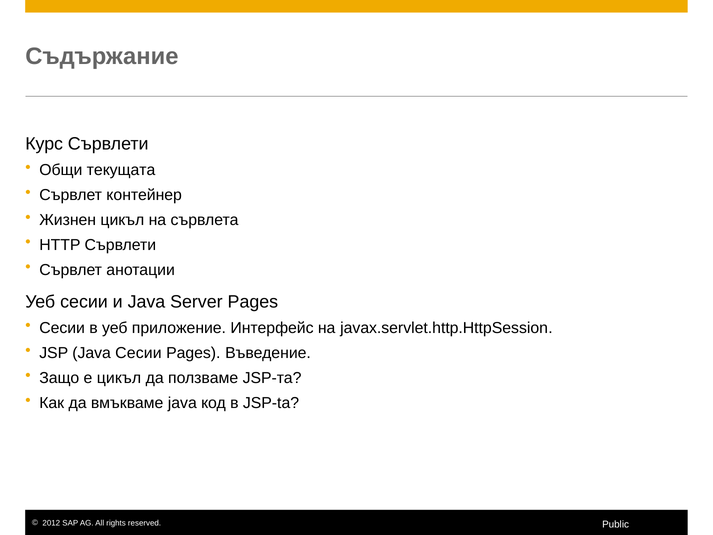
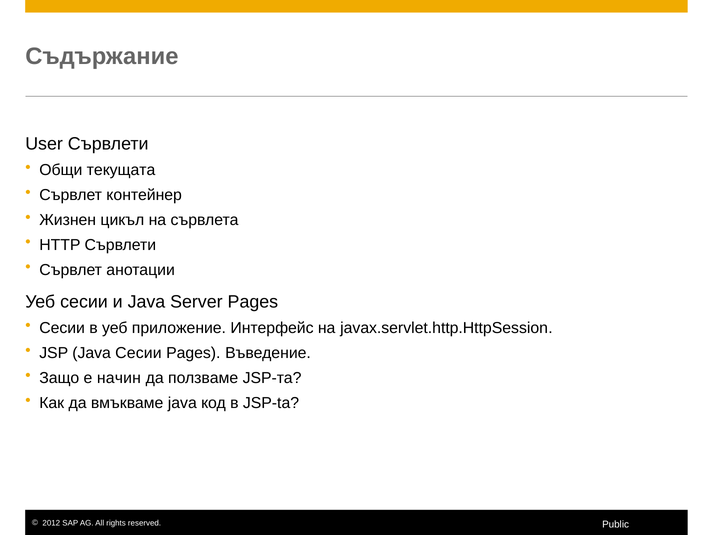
Курс: Курс -> User (44, 144)
е цикъл: цикъл -> начин (119, 378)
